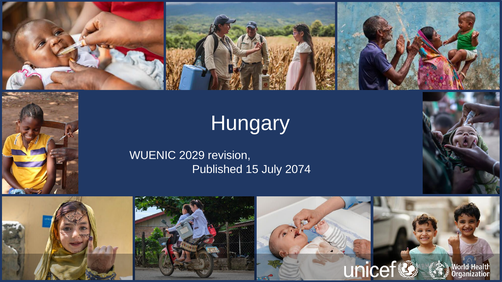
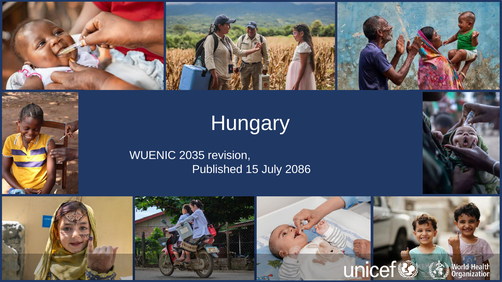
2029: 2029 -> 2035 (192, 156)
2074: 2074 -> 2086 (298, 170)
